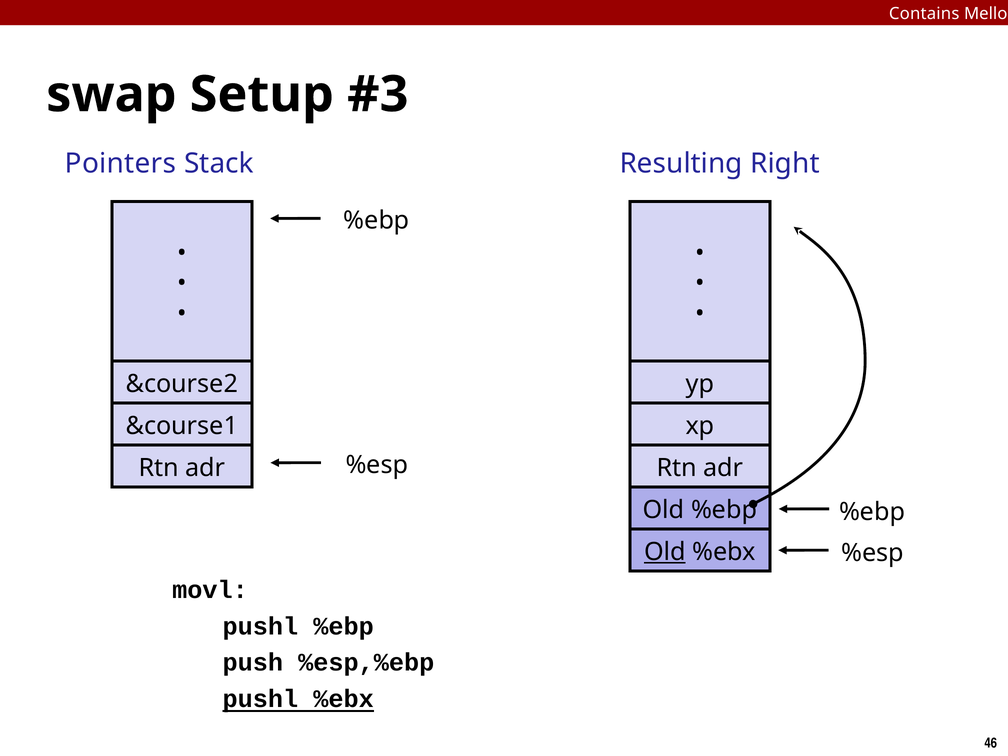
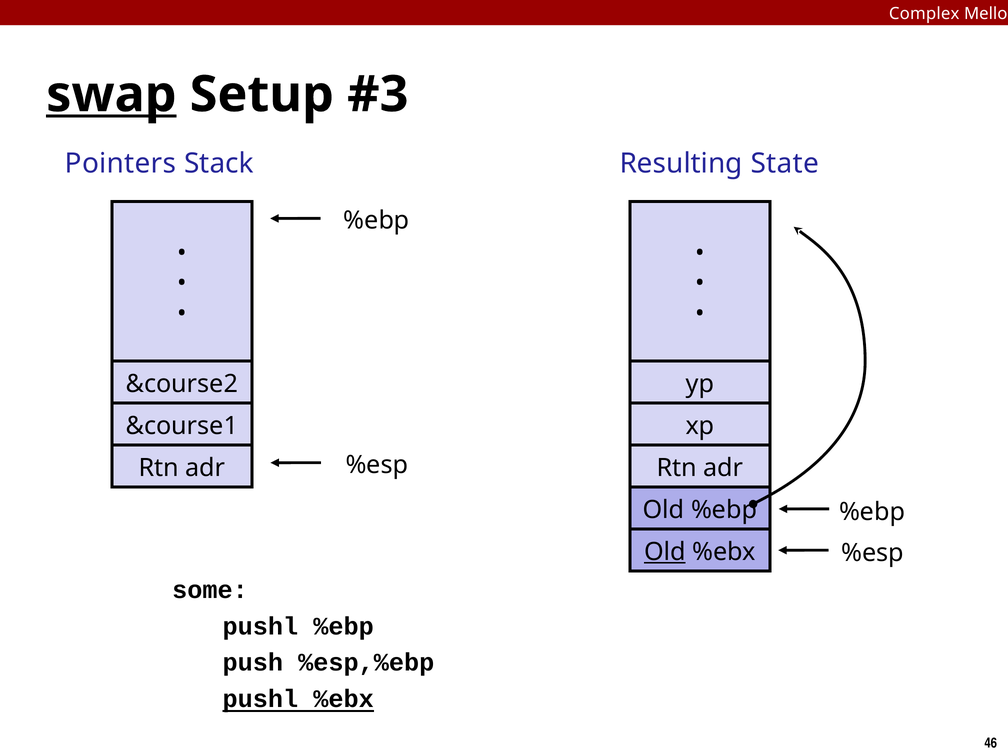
Contains: Contains -> Complex (924, 14)
swap underline: none -> present (111, 95)
Right: Right -> State (785, 163)
movl: movl -> some (210, 590)
